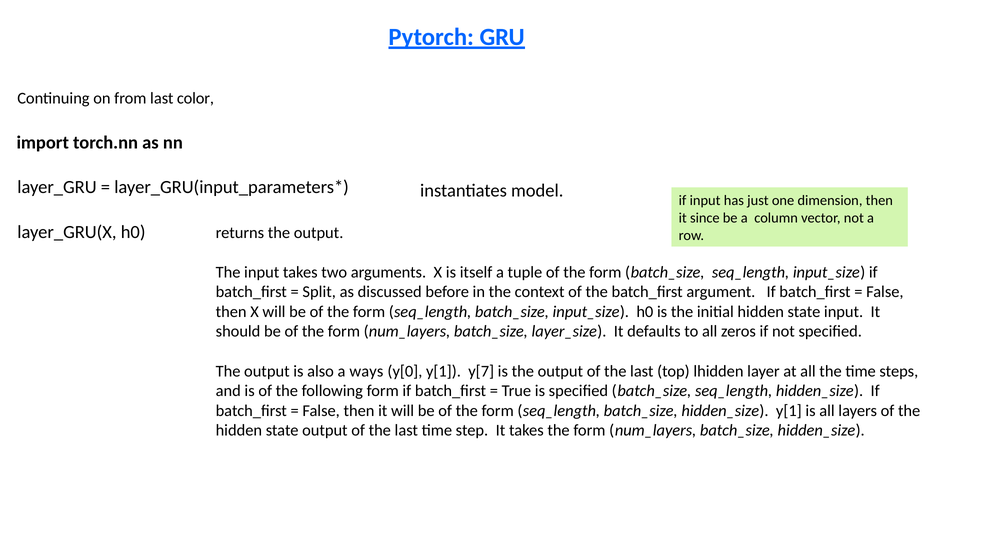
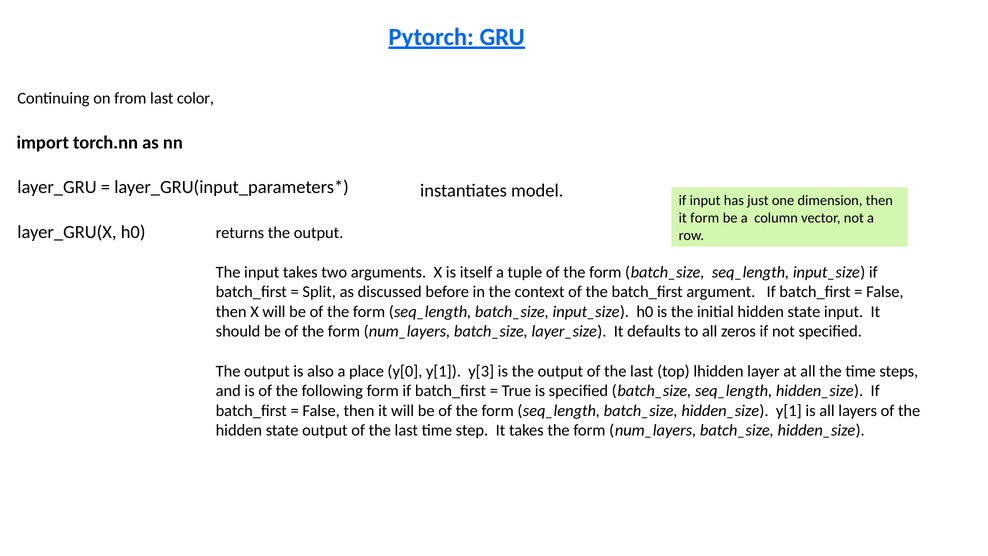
it since: since -> form (705, 218)
ways: ways -> place (367, 371)
y[7: y[7 -> y[3 (481, 371)
